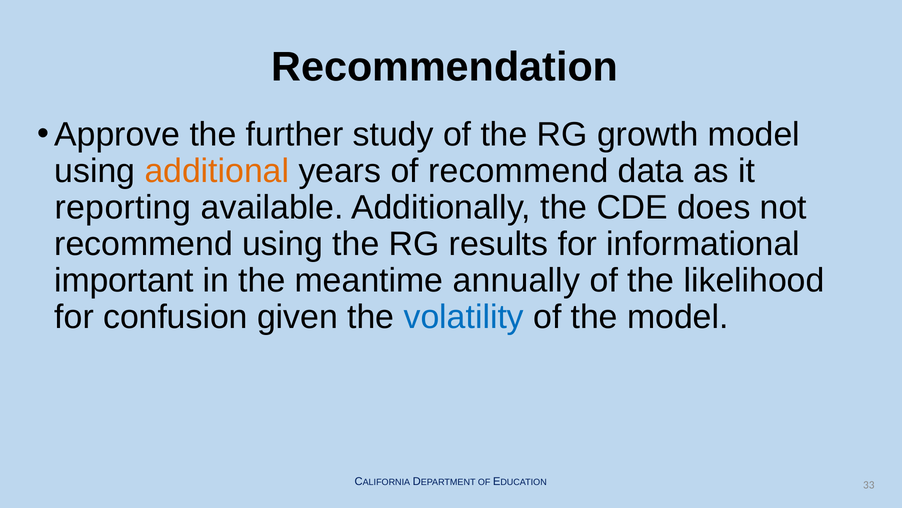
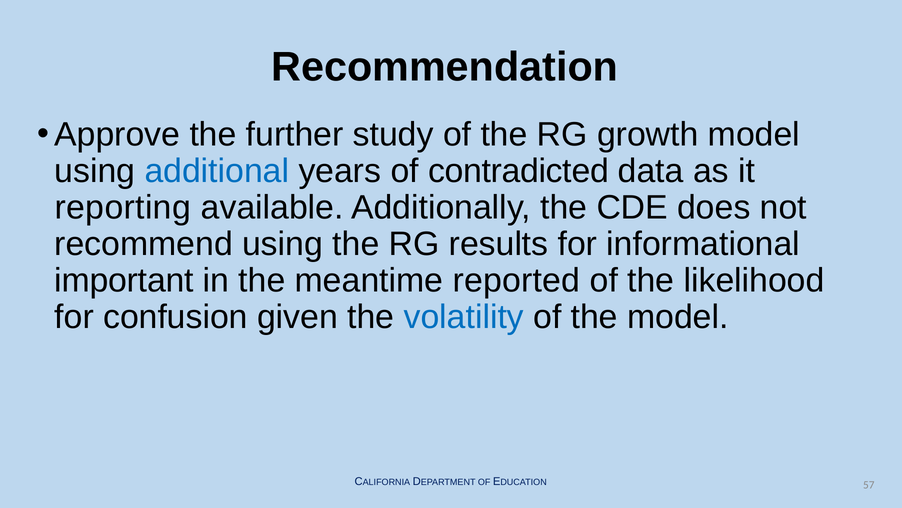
additional colour: orange -> blue (217, 171)
of recommend: recommend -> contradicted (518, 171)
annually: annually -> reported (516, 280)
33: 33 -> 57 (869, 484)
